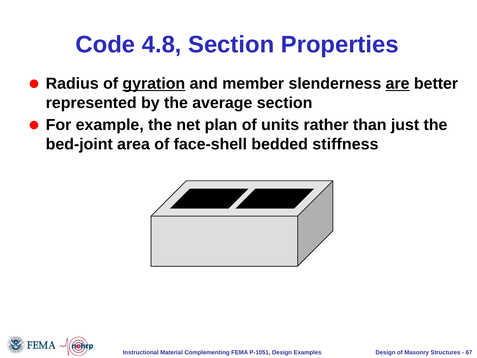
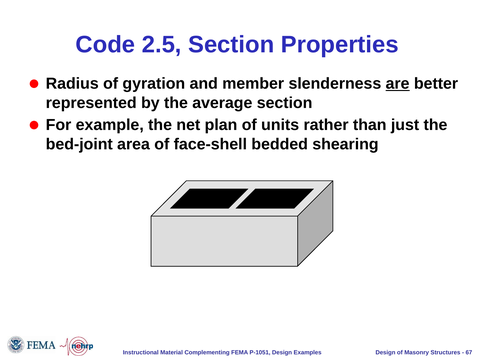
4.8: 4.8 -> 2.5 (162, 44)
gyration underline: present -> none (154, 84)
stiffness: stiffness -> shearing (345, 144)
